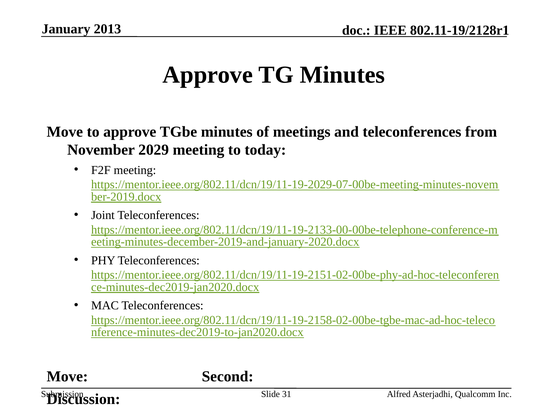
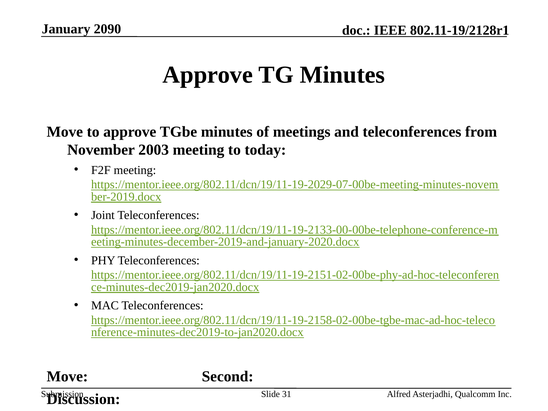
2013: 2013 -> 2090 (107, 29)
2029: 2029 -> 2003 (154, 150)
